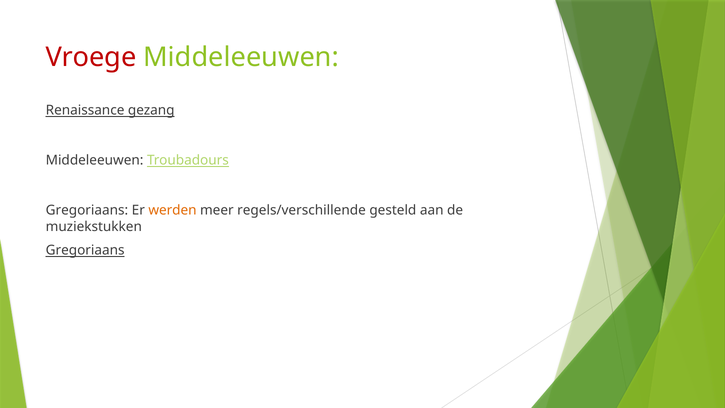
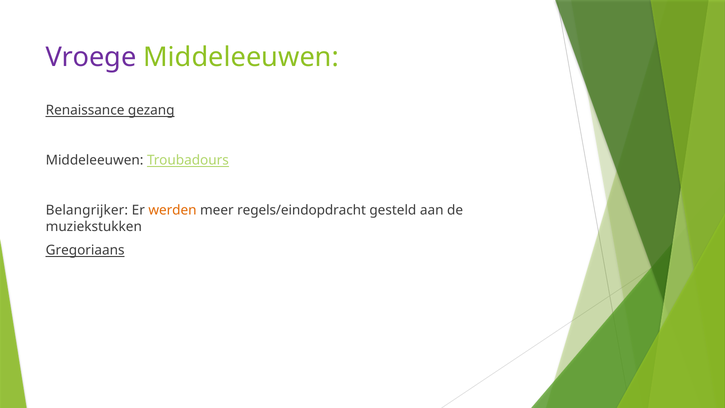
Vroege colour: red -> purple (91, 57)
Gregoriaans: Gregoriaans -> Belangrijker (87, 210)
regels/verschillende: regels/verschillende -> regels/eindopdracht (302, 210)
